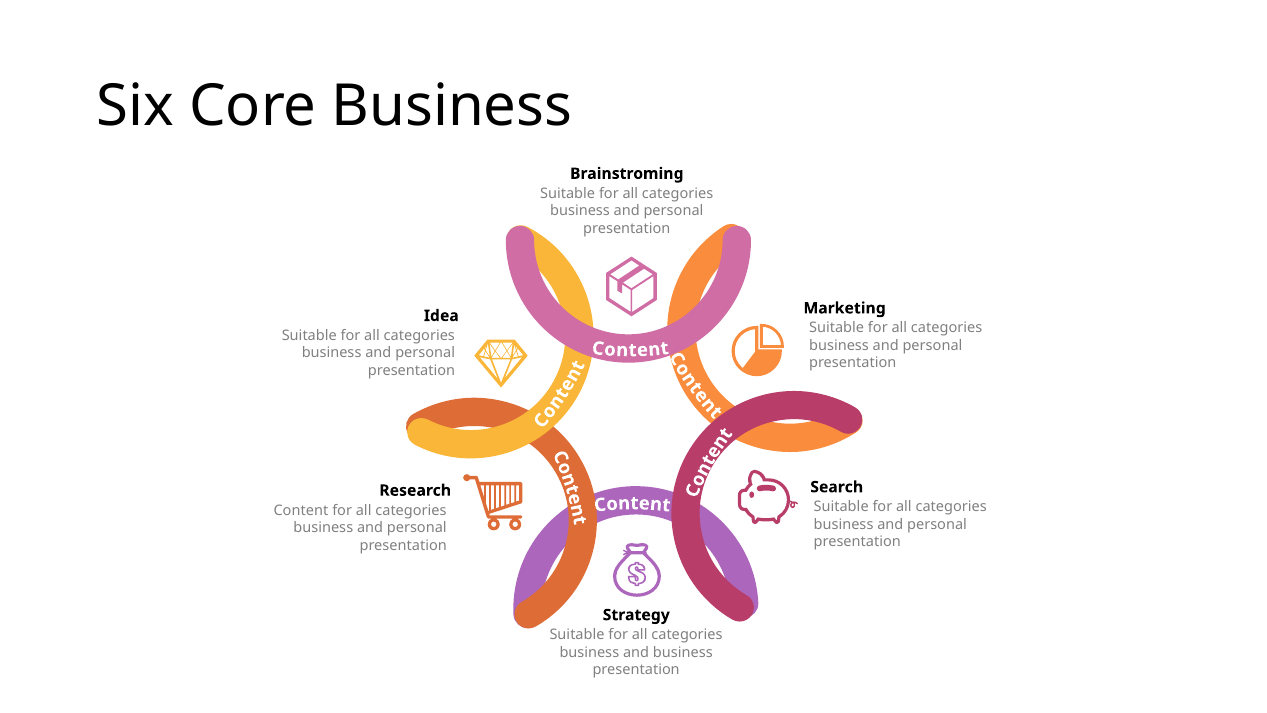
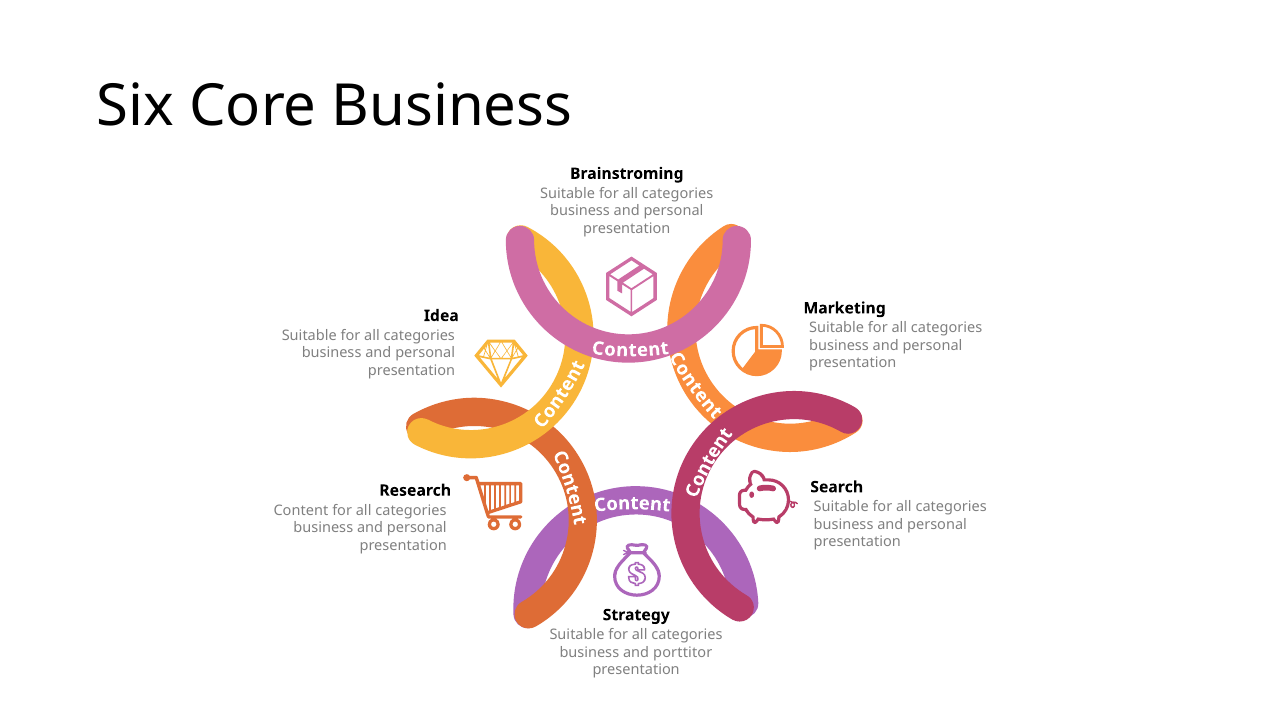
and business: business -> porttitor (683, 652)
